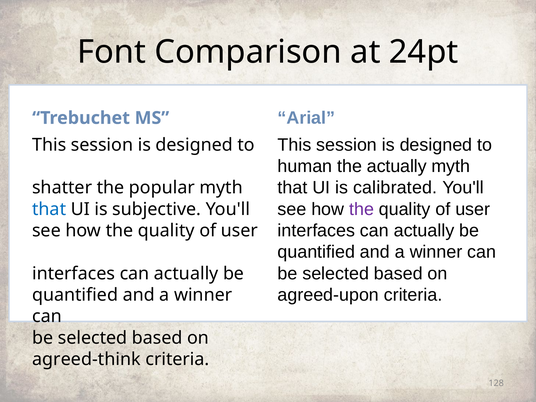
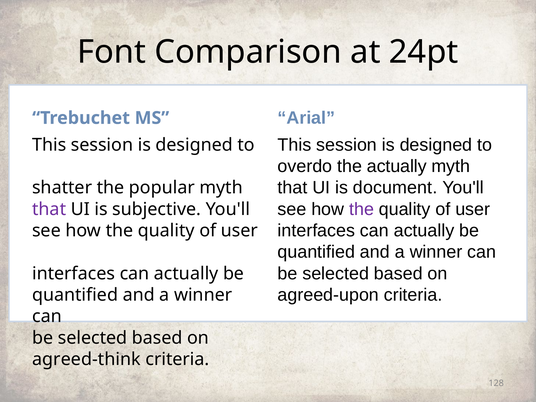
human: human -> overdo (305, 166)
calibrated: calibrated -> document (395, 188)
that colour: blue -> purple (49, 209)
